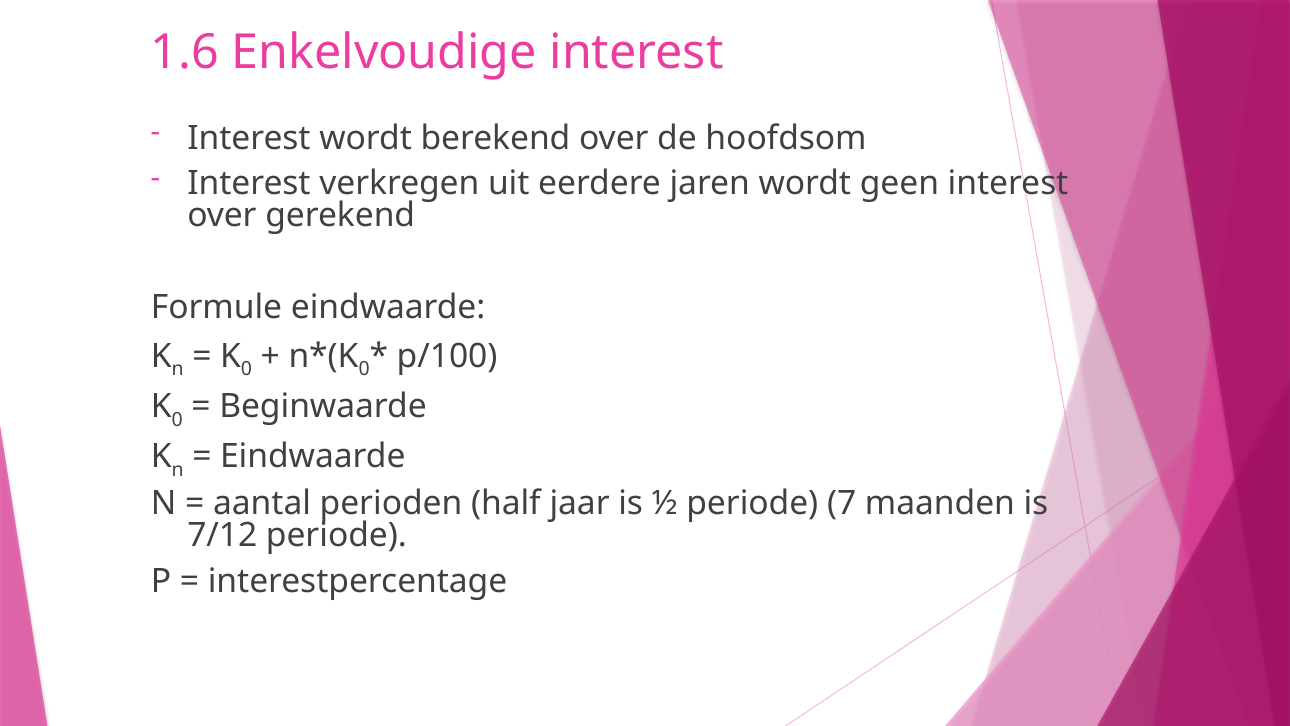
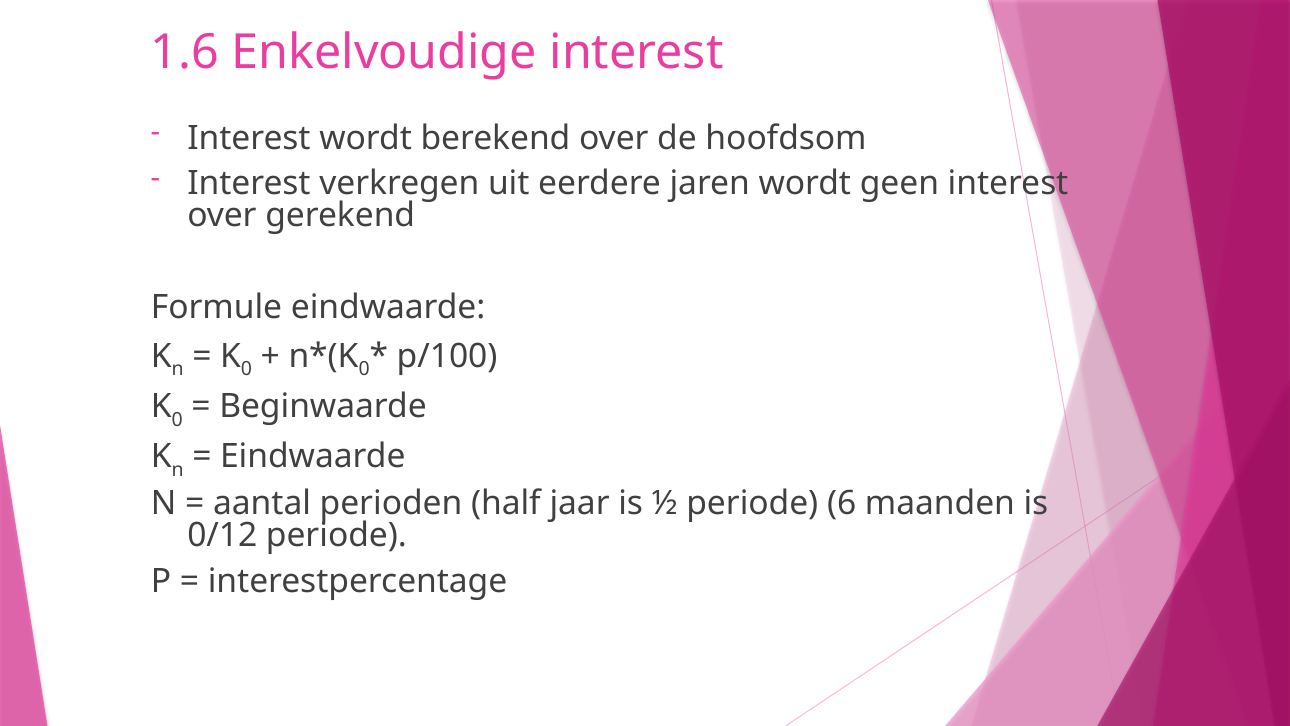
7: 7 -> 6 (842, 503)
7/12: 7/12 -> 0/12 (222, 535)
